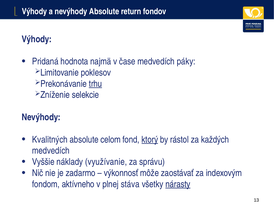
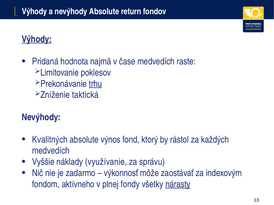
Výhody underline: none -> present (37, 39)
páky: páky -> raste (186, 62)
selekcie: selekcie -> taktická (85, 95)
celom: celom -> výnos (111, 140)
ktorý underline: present -> none (150, 140)
stáva: stáva -> fondy (130, 185)
